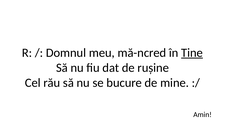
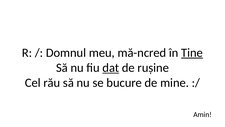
dat underline: none -> present (111, 68)
